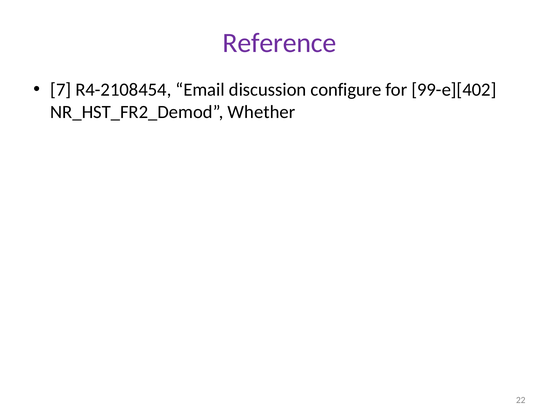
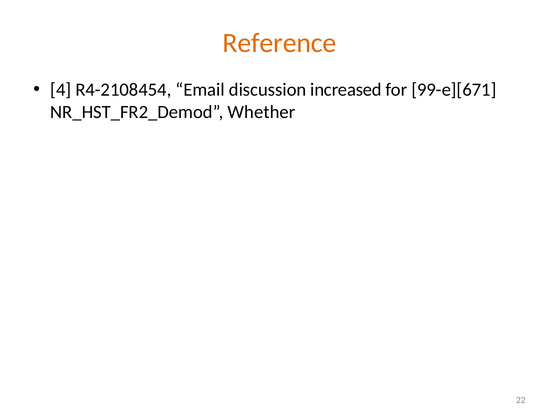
Reference colour: purple -> orange (280, 43)
7: 7 -> 4 (61, 90)
configure: configure -> increased (346, 90)
99-e][402: 99-e][402 -> 99-e][671 (454, 90)
